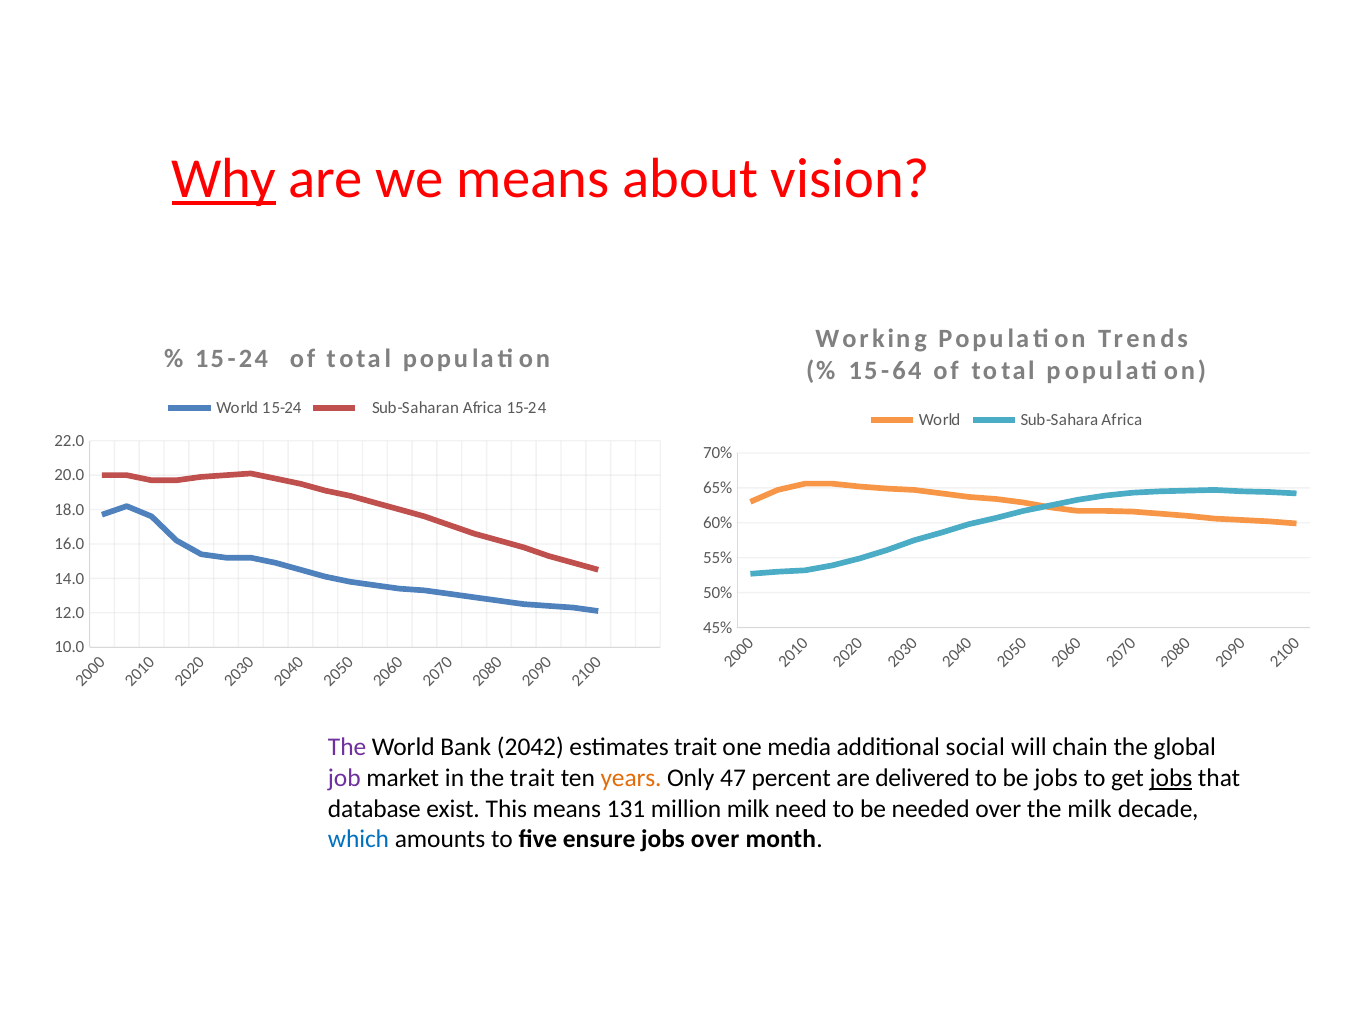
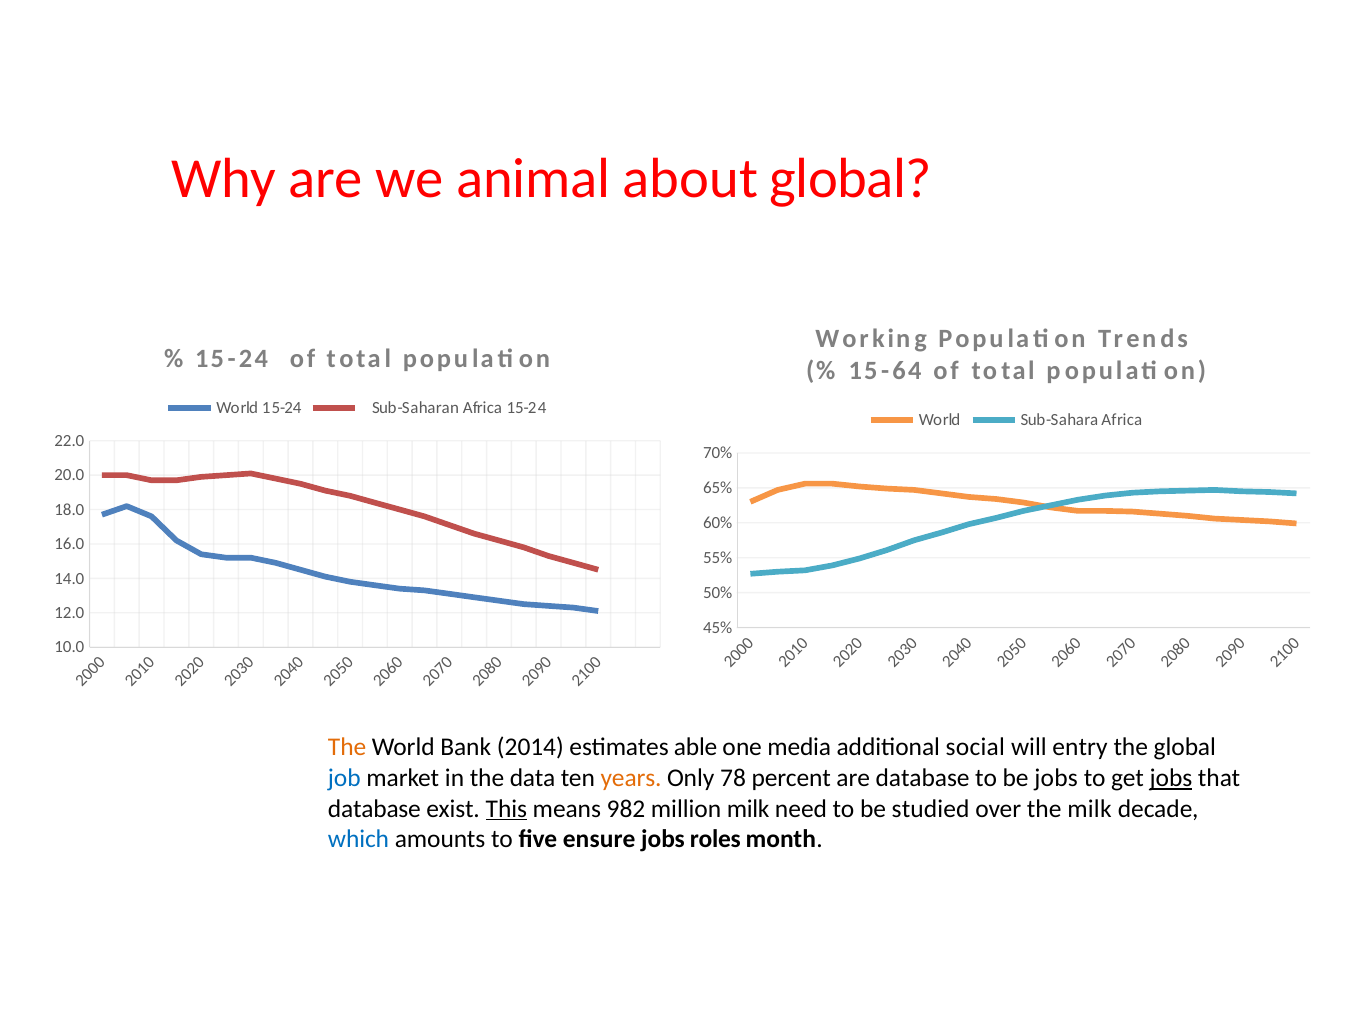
Why underline: present -> none (224, 179)
we means: means -> animal (533, 179)
about vision: vision -> global (851, 179)
The colour: purple -> orange (347, 748)
2042: 2042 -> 2014 (530, 748)
estimates trait: trait -> able (696, 748)
chain: chain -> entry (1080, 748)
job colour: purple -> blue (344, 778)
the trait: trait -> data (533, 778)
47: 47 -> 78 (733, 778)
are delivered: delivered -> database (923, 778)
This underline: none -> present (506, 809)
131: 131 -> 982 (626, 809)
needed: needed -> studied (931, 809)
jobs over: over -> roles (715, 839)
